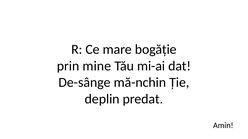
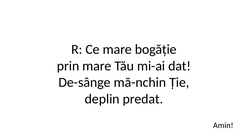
prin mine: mine -> mare (97, 66)
